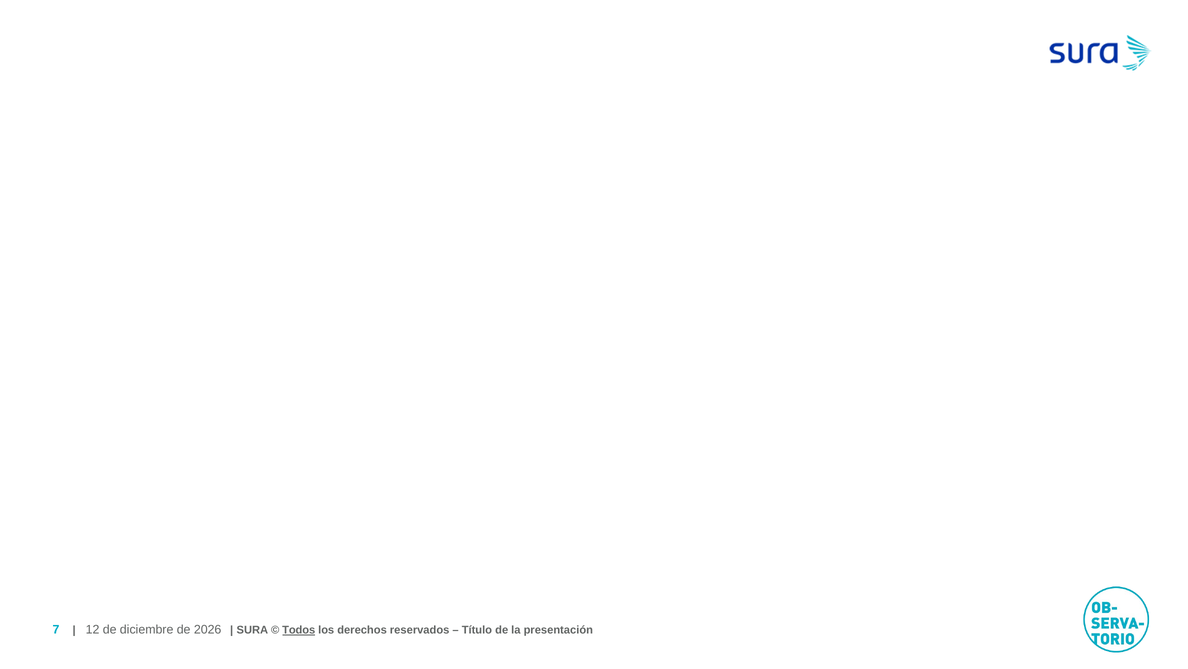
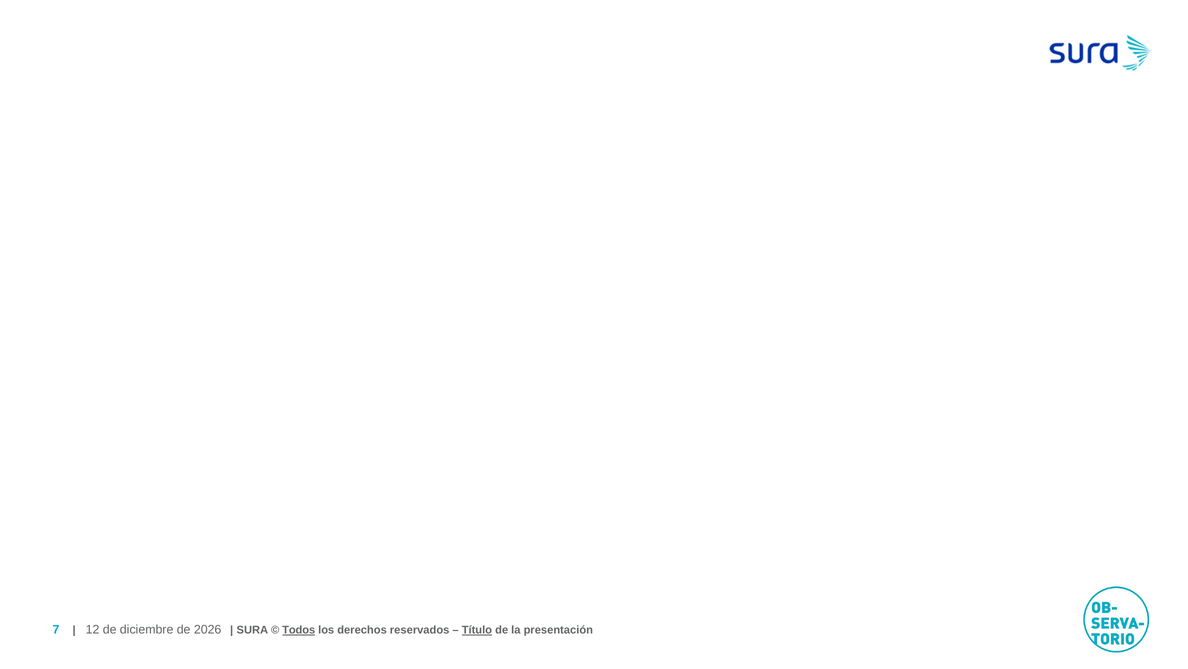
Título underline: none -> present (477, 630)
